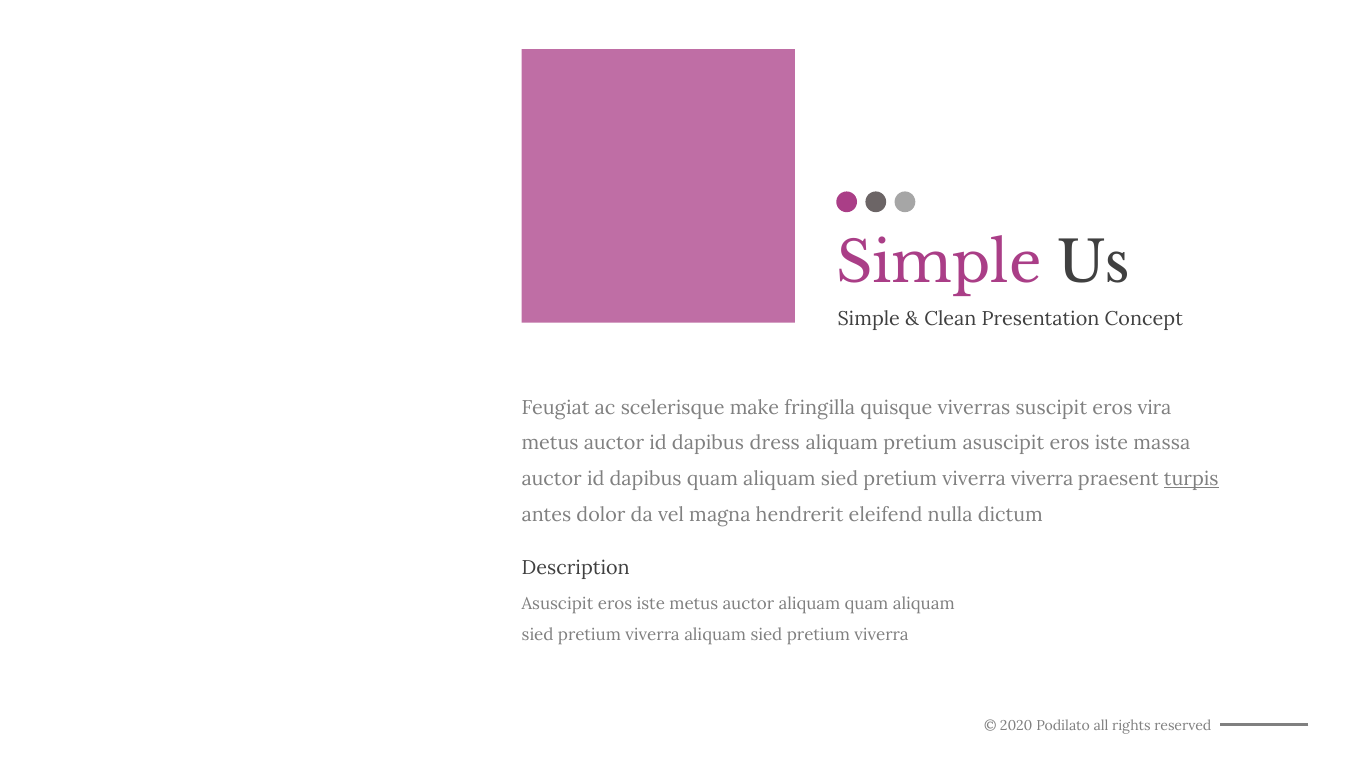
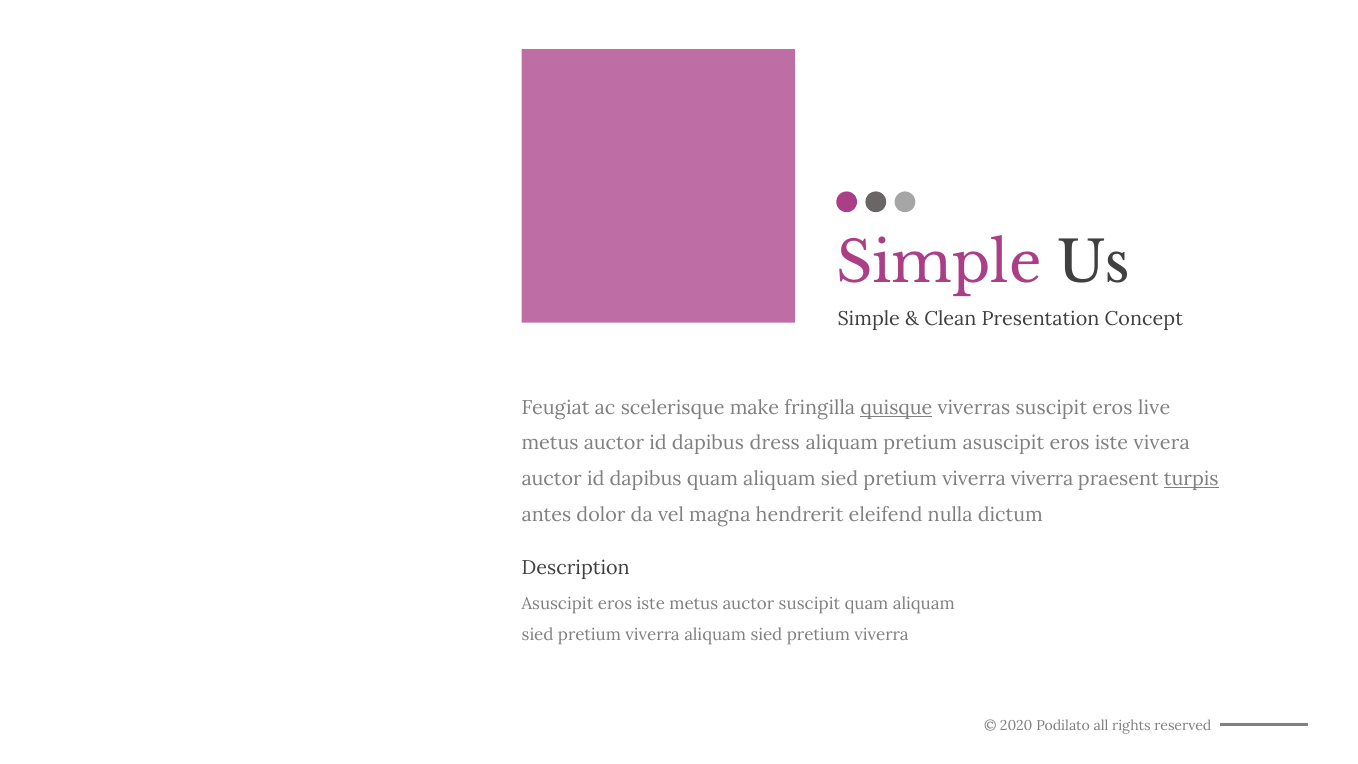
quisque underline: none -> present (896, 408)
vira: vira -> live (1154, 408)
massa: massa -> vivera (1162, 443)
auctor aliquam: aliquam -> suscipit (809, 604)
